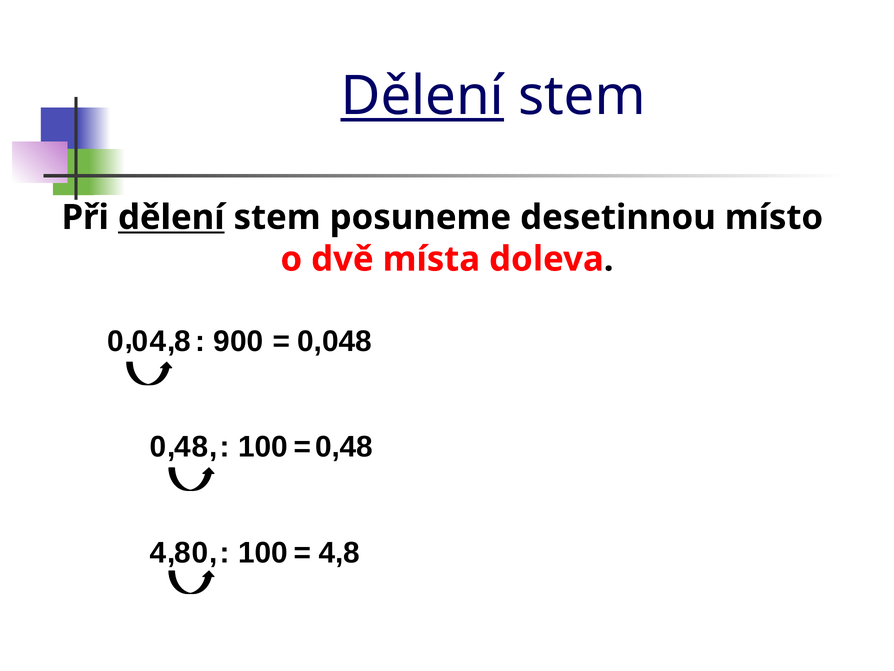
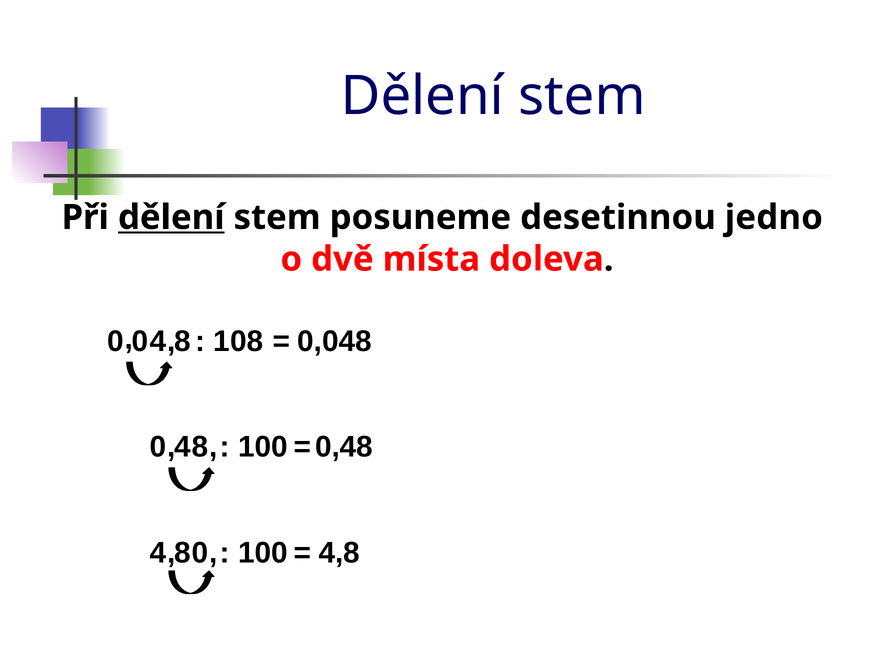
Dělení underline: present -> none (422, 96)
místo: místo -> jedno (774, 217)
900: 900 -> 108 (238, 341)
